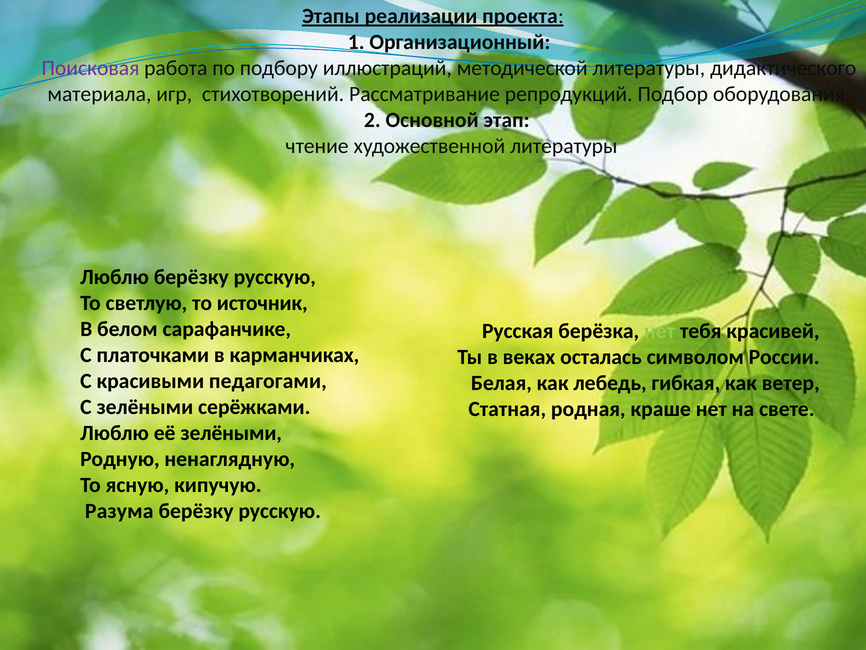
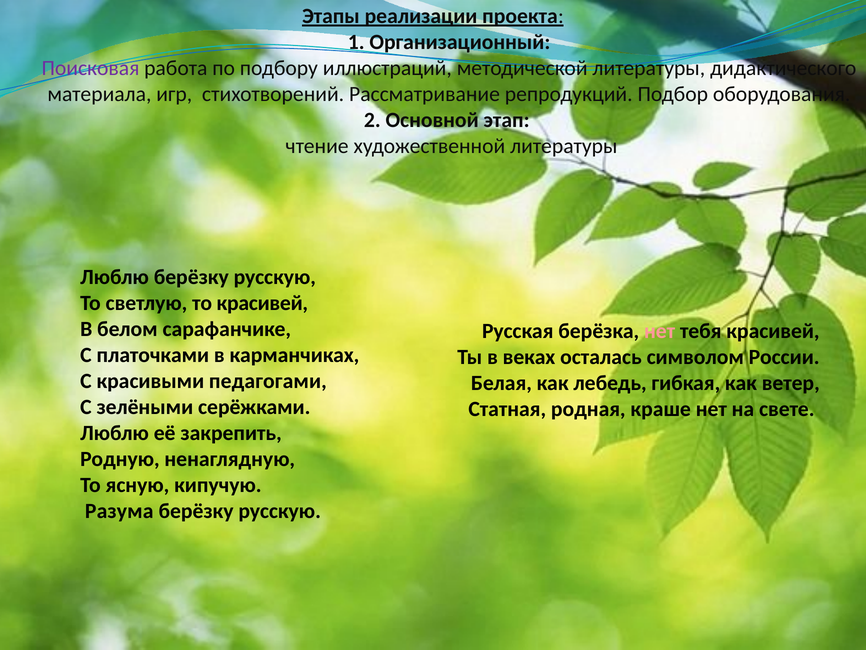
то источник: источник -> красивей (262, 303)
нет colour: light green -> pink (660, 331)
её зелёными: зелёными -> закрепить (231, 433)
